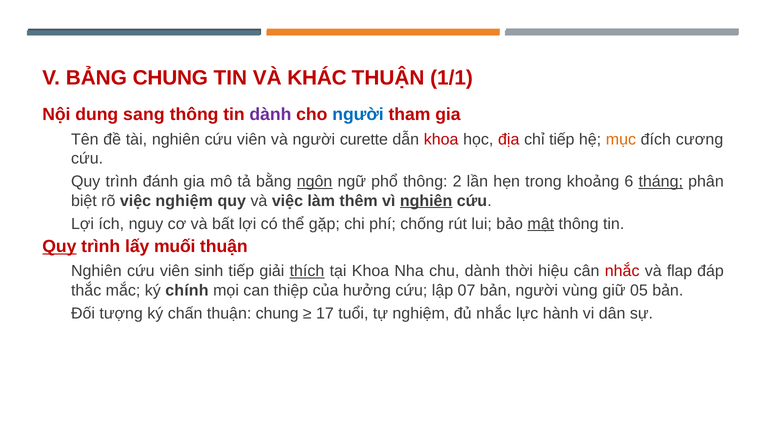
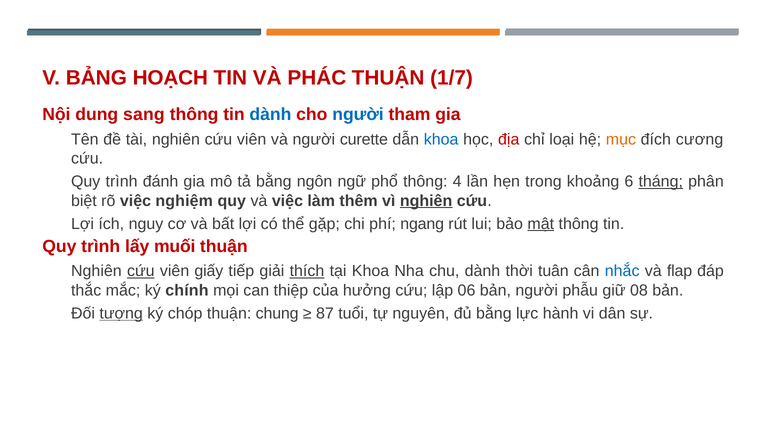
BẢNG CHUNG: CHUNG -> HOẠCH (170, 78)
KHÁC: KHÁC -> PHÁC (317, 78)
1/1: 1/1 -> 1/7 (452, 78)
dành colour: purple -> blue (270, 115)
khoa colour: red -> blue (441, 140)
chỉ tiếp: tiếp -> loại (562, 140)
ngôn underline: present -> none (315, 182)
2: 2 -> 4 (457, 182)
chống: chống -> ngang (422, 224)
Quy underline: present -> none (59, 247)
cứu underline: none -> present (141, 271)
sinh: sinh -> giấy (209, 271)
hiệu: hiệu -> tuân (553, 271)
nhắc colour: red -> blue (622, 271)
07: 07 -> 06 (467, 291)
vùng: vùng -> phẫu (580, 291)
05: 05 -> 08 (639, 291)
tượng underline: none -> present (121, 314)
chấn: chấn -> chóp (185, 314)
17: 17 -> 87 (325, 314)
tự nghiệm: nghiệm -> nguyên (421, 314)
đủ nhắc: nhắc -> bằng (494, 314)
